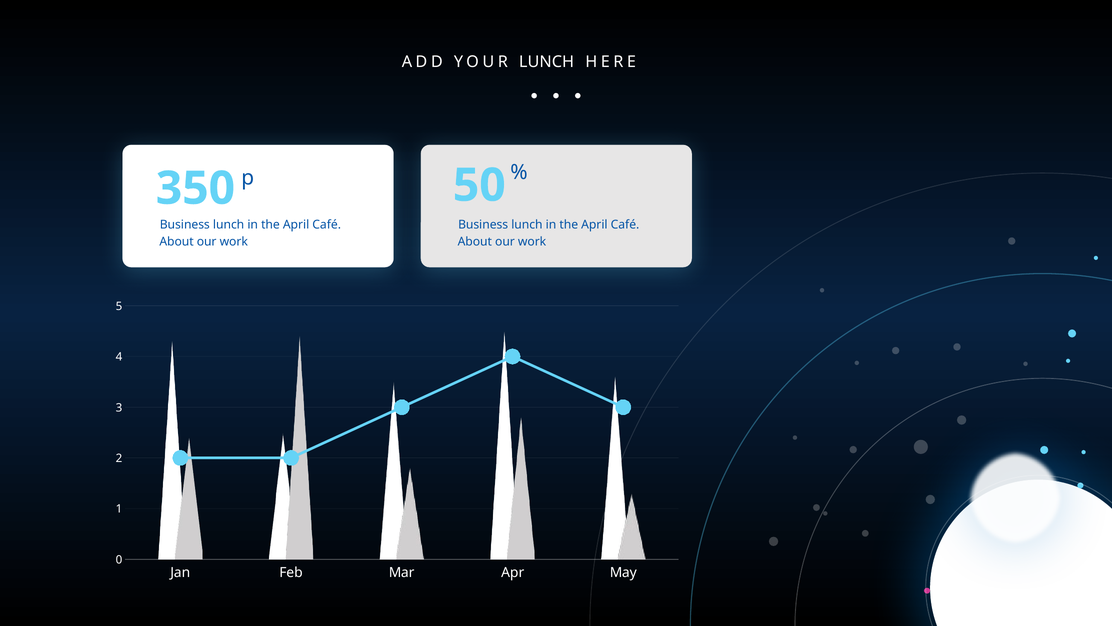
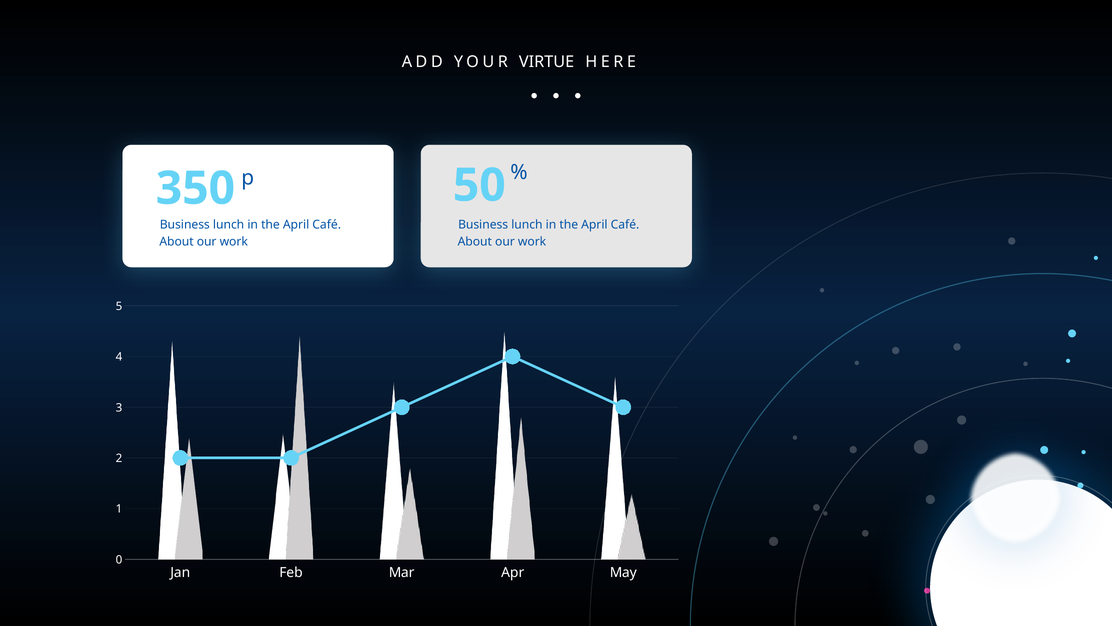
YOUR LUNCH: LUNCH -> VIRTUE (547, 62)
